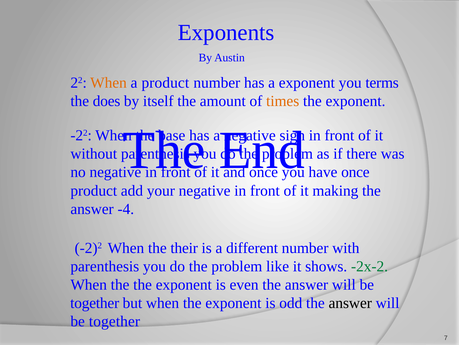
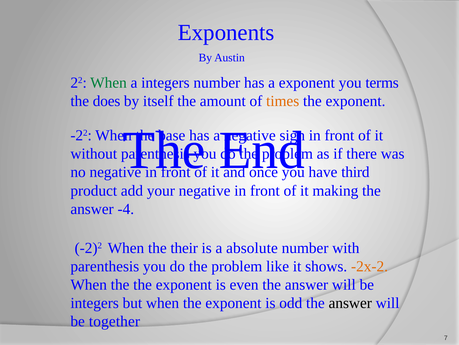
When colour: orange -> green (109, 83)
a product: product -> integers (165, 83)
have once: once -> third (355, 172)
different: different -> absolute (252, 247)
-2x-2 colour: green -> orange (370, 266)
together: together -> integers (95, 303)
